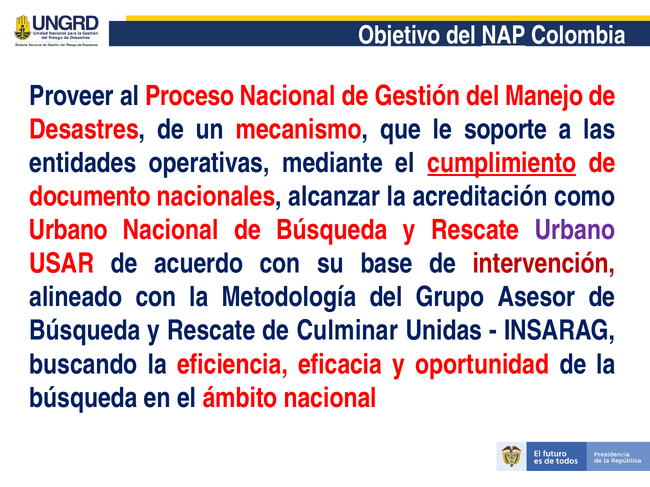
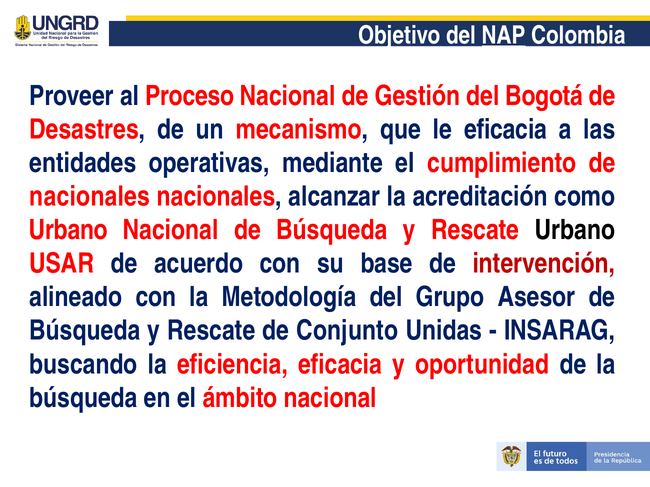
Manejo: Manejo -> Bogotá (544, 96)
le soporte: soporte -> eficacia (506, 129)
cumplimiento underline: present -> none (502, 163)
documento: documento -> nacionales (90, 197)
Urbano colour: purple -> black (575, 230)
Culminar: Culminar -> Conjunto (347, 331)
